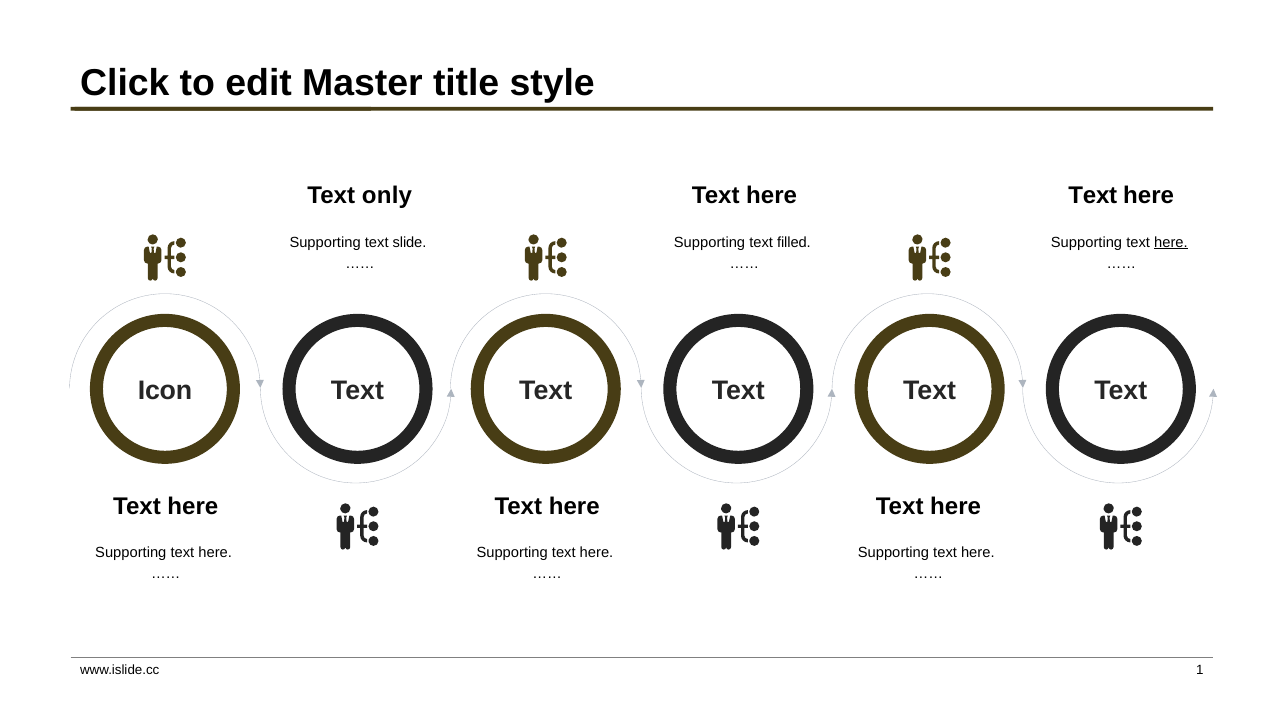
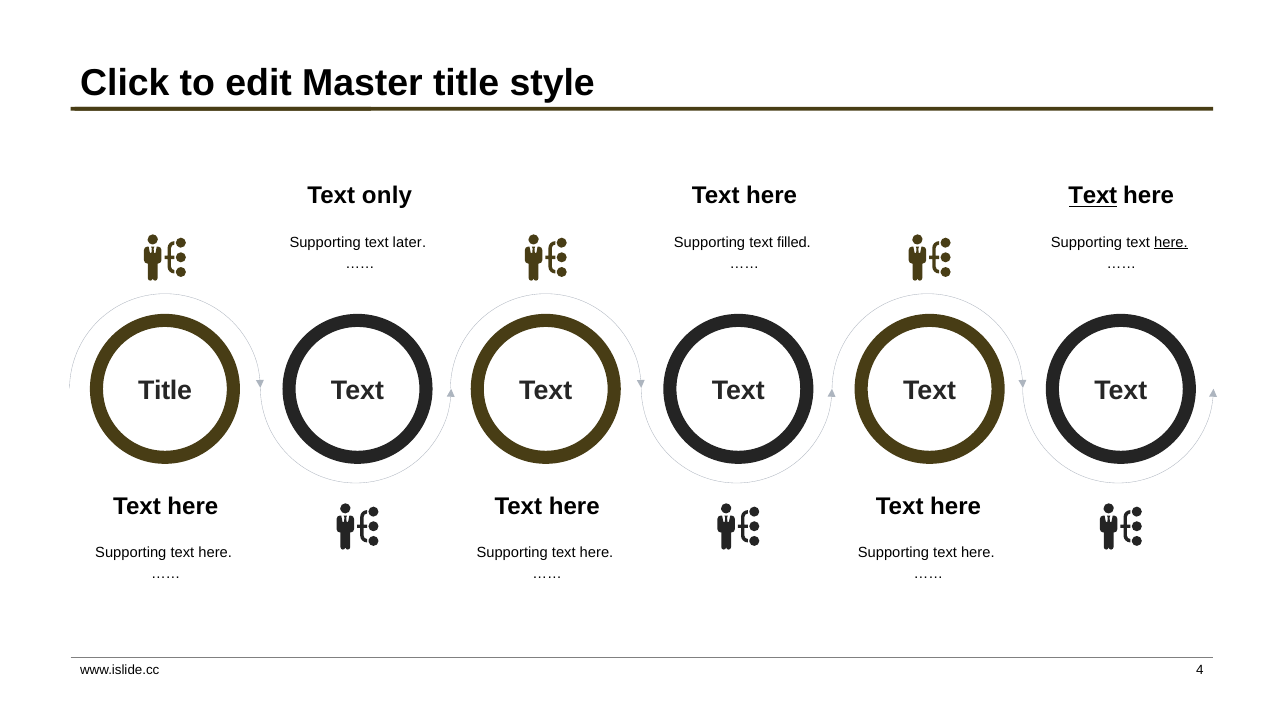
Text underline: none -> present (1093, 196)
slide: slide -> later (409, 243)
Icon: Icon -> Title (165, 391)
1: 1 -> 4 (1200, 670)
